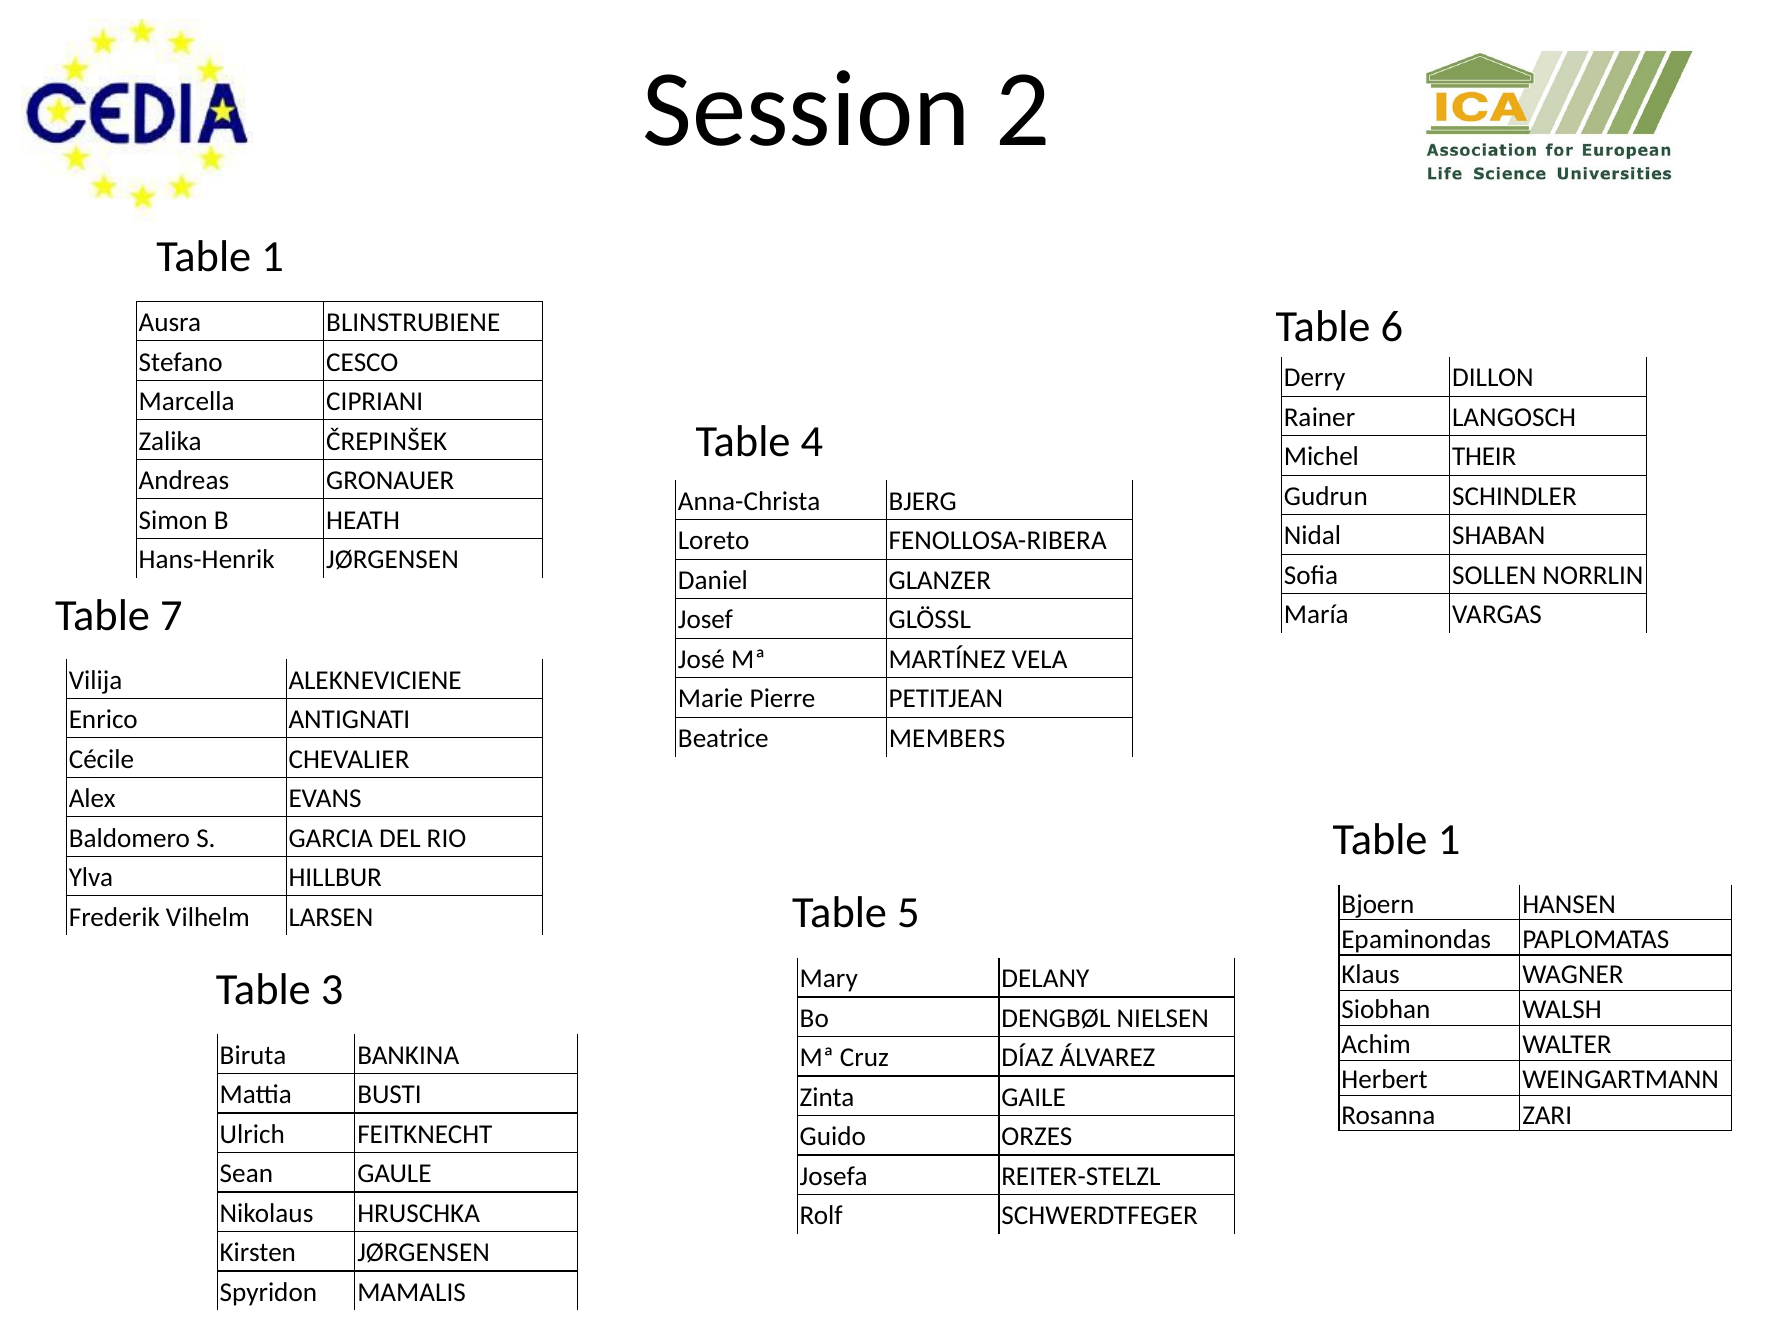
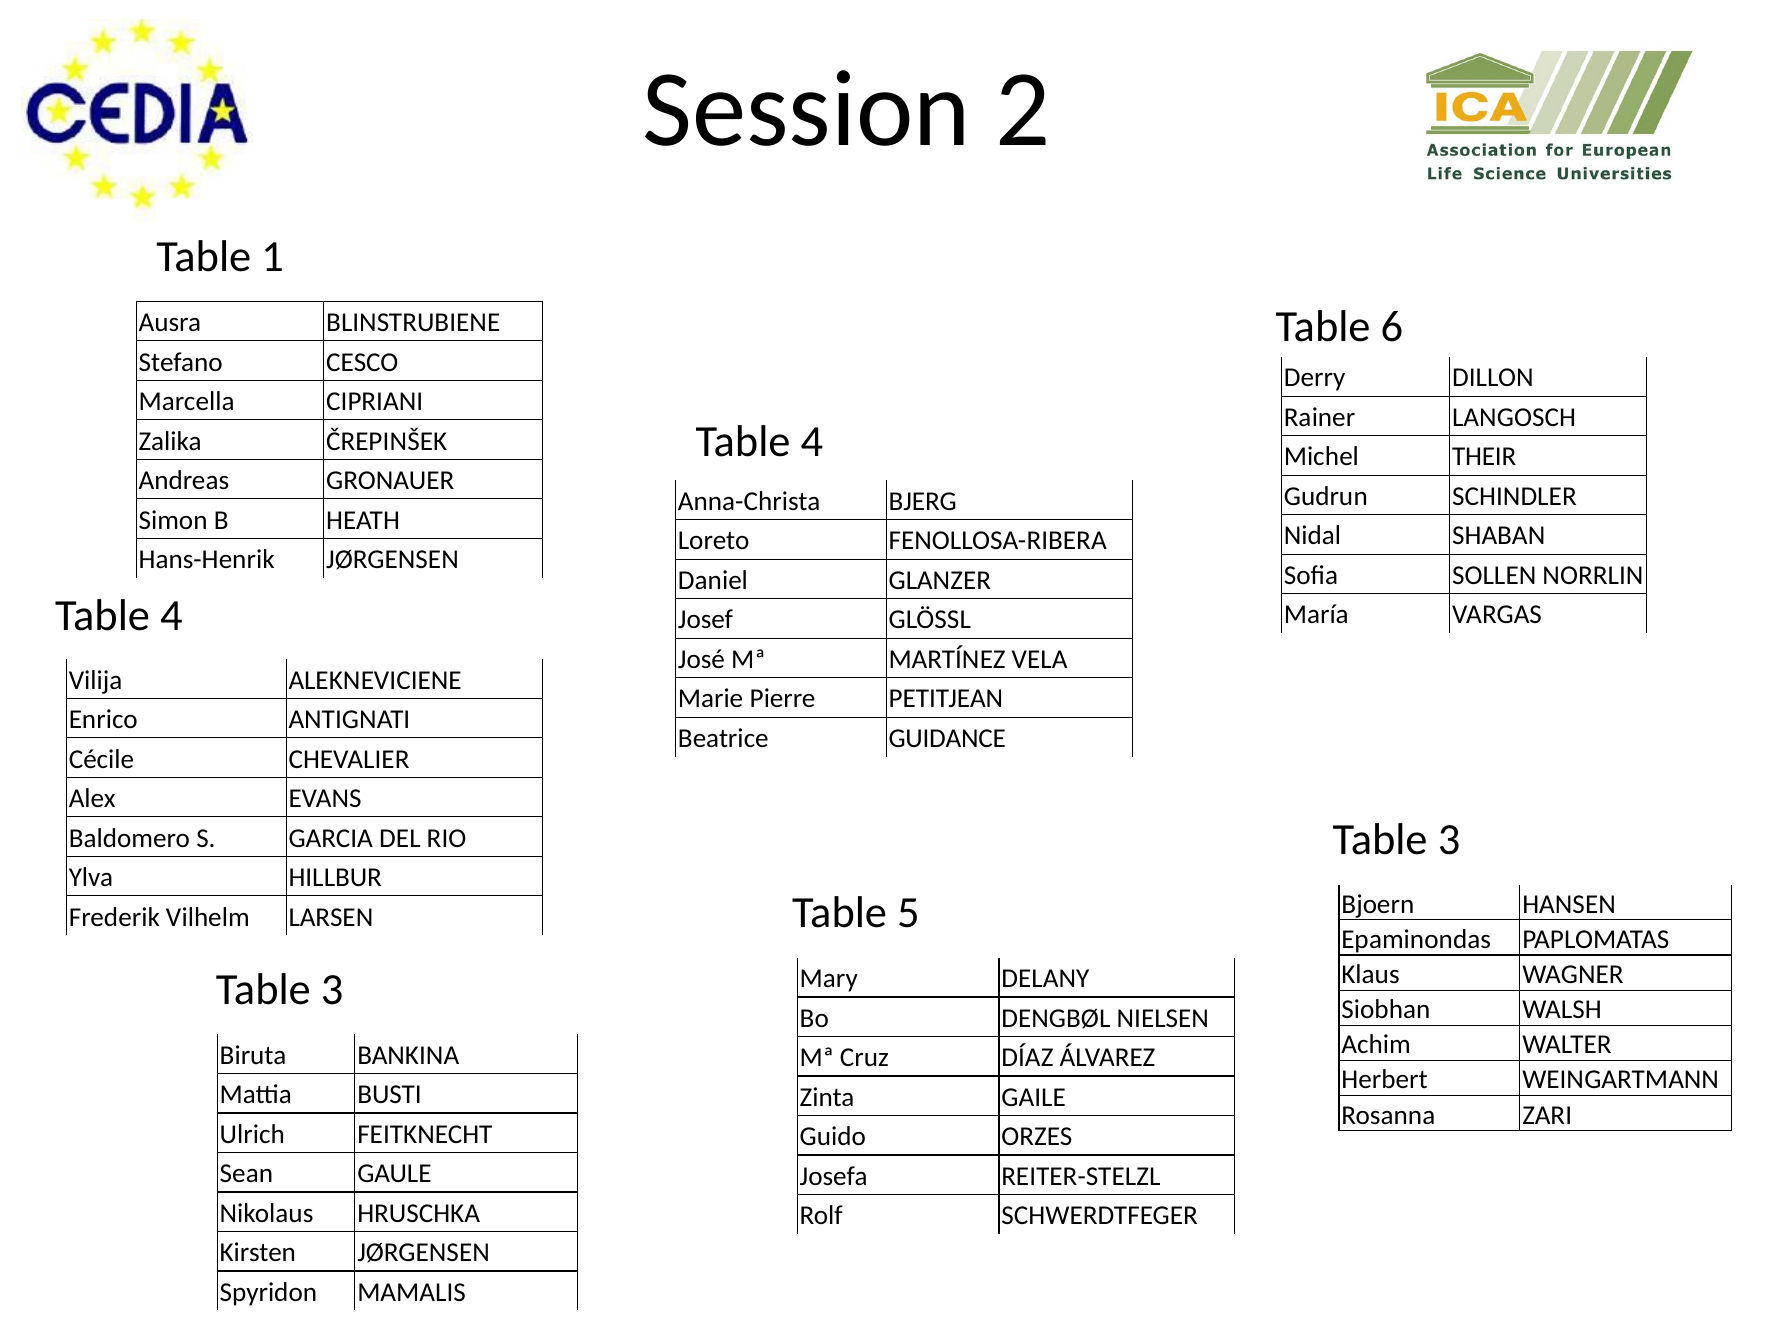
7: 7 -> 4 (171, 616)
MEMBERS: MEMBERS -> GUIDANCE (947, 738)
1: 1 -> 3 (1449, 840)
